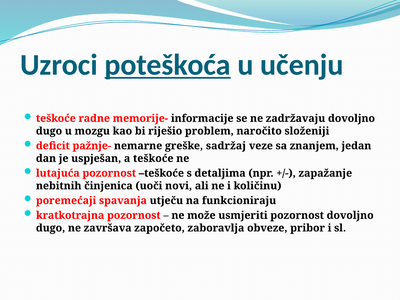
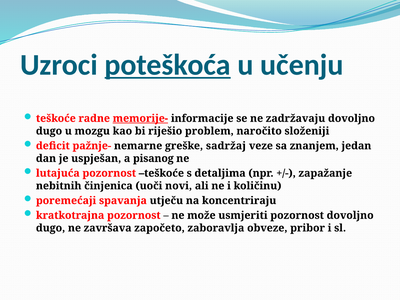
memorije- underline: none -> present (140, 118)
a teškoće: teškoće -> pisanog (153, 158)
funkcioniraju: funkcioniraju -> koncentriraju (239, 201)
